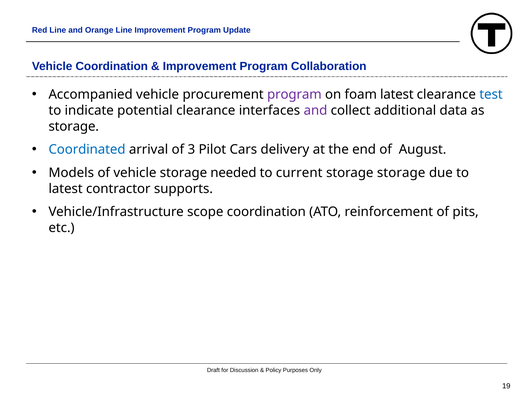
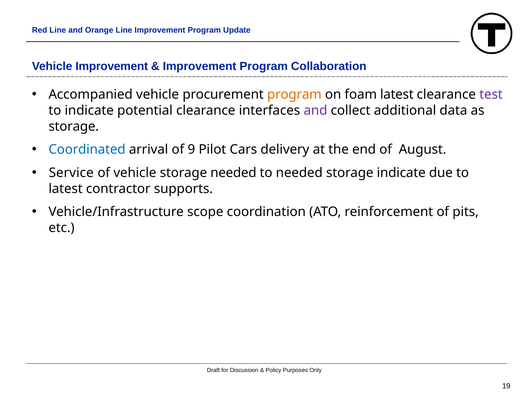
Vehicle Coordination: Coordination -> Improvement (112, 66)
program colour: purple -> orange (294, 95)
test colour: blue -> purple (491, 95)
3: 3 -> 9 (191, 150)
Models: Models -> Service (71, 173)
to current: current -> needed (299, 173)
storage storage: storage -> indicate (401, 173)
